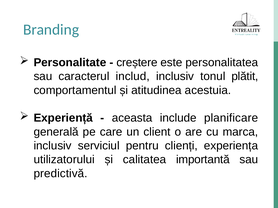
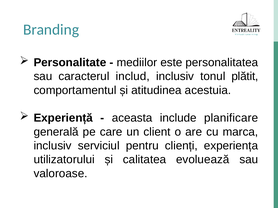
creștere: creștere -> mediilor (137, 63)
importantă: importantă -> evoluează (203, 160)
predictivă: predictivă -> valoroase (61, 174)
